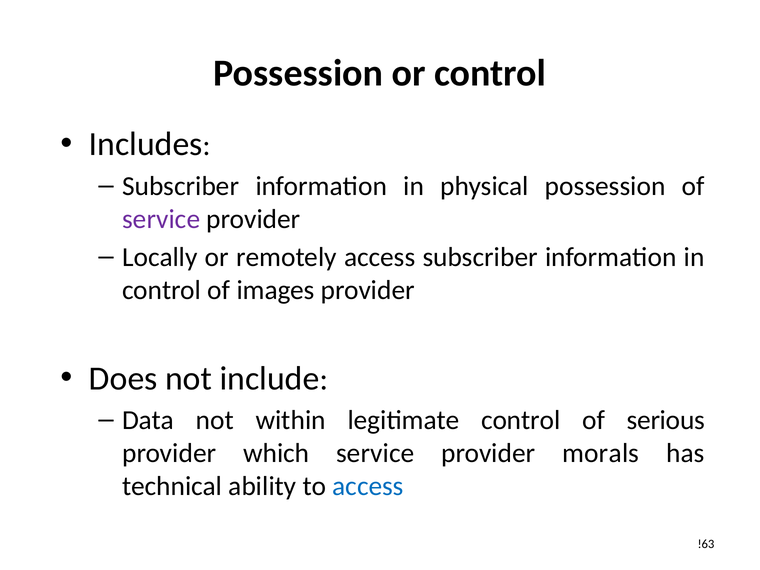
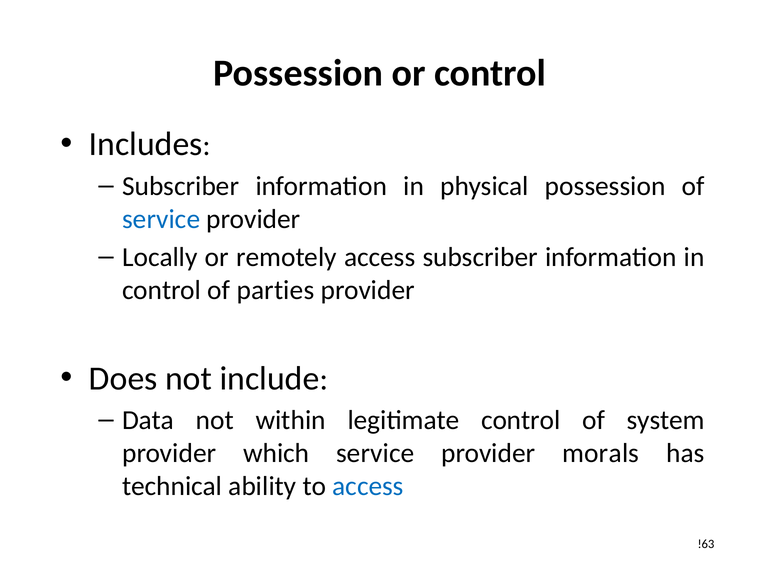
service colour: purple -> blue (161, 219)
images: images -> parties (275, 290)
serious: serious -> system (666, 420)
